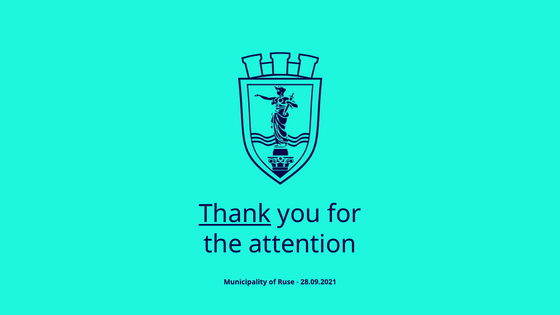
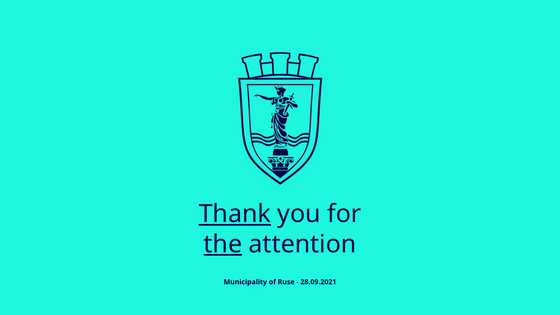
the underline: none -> present (223, 244)
